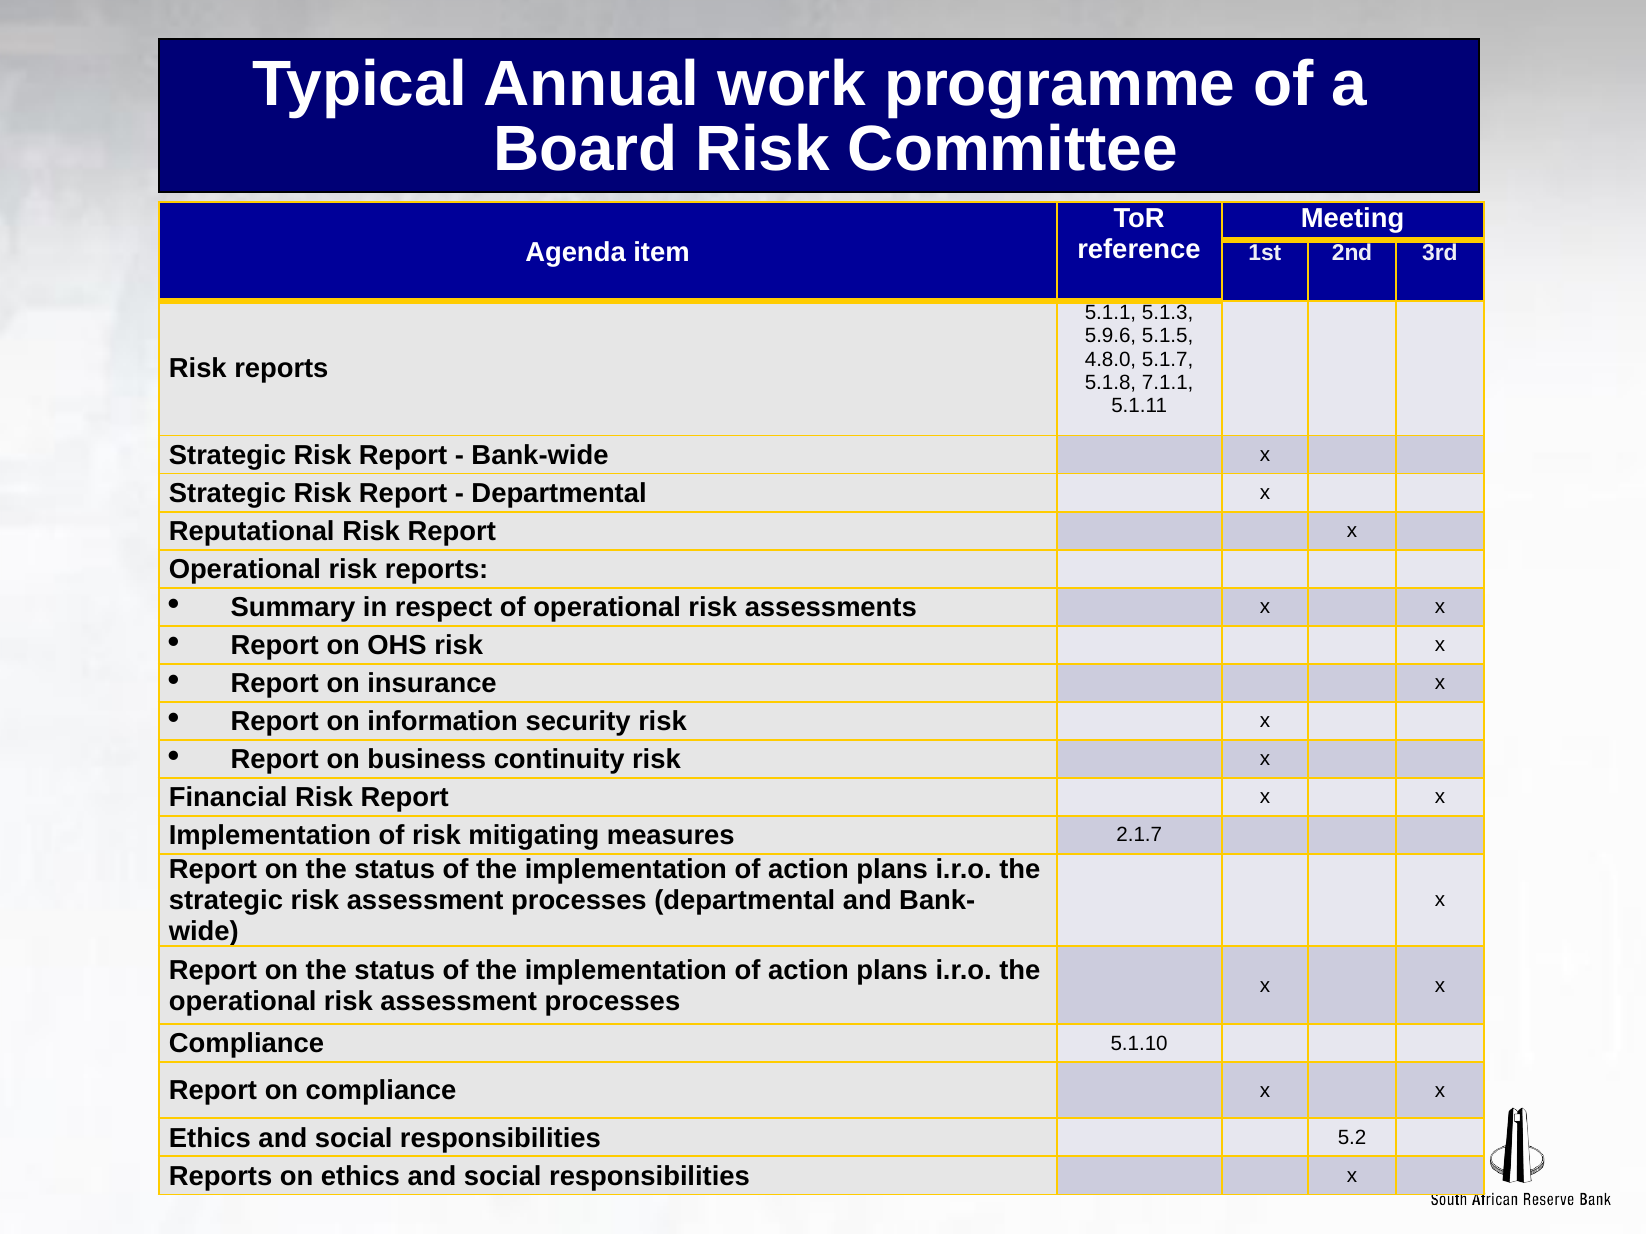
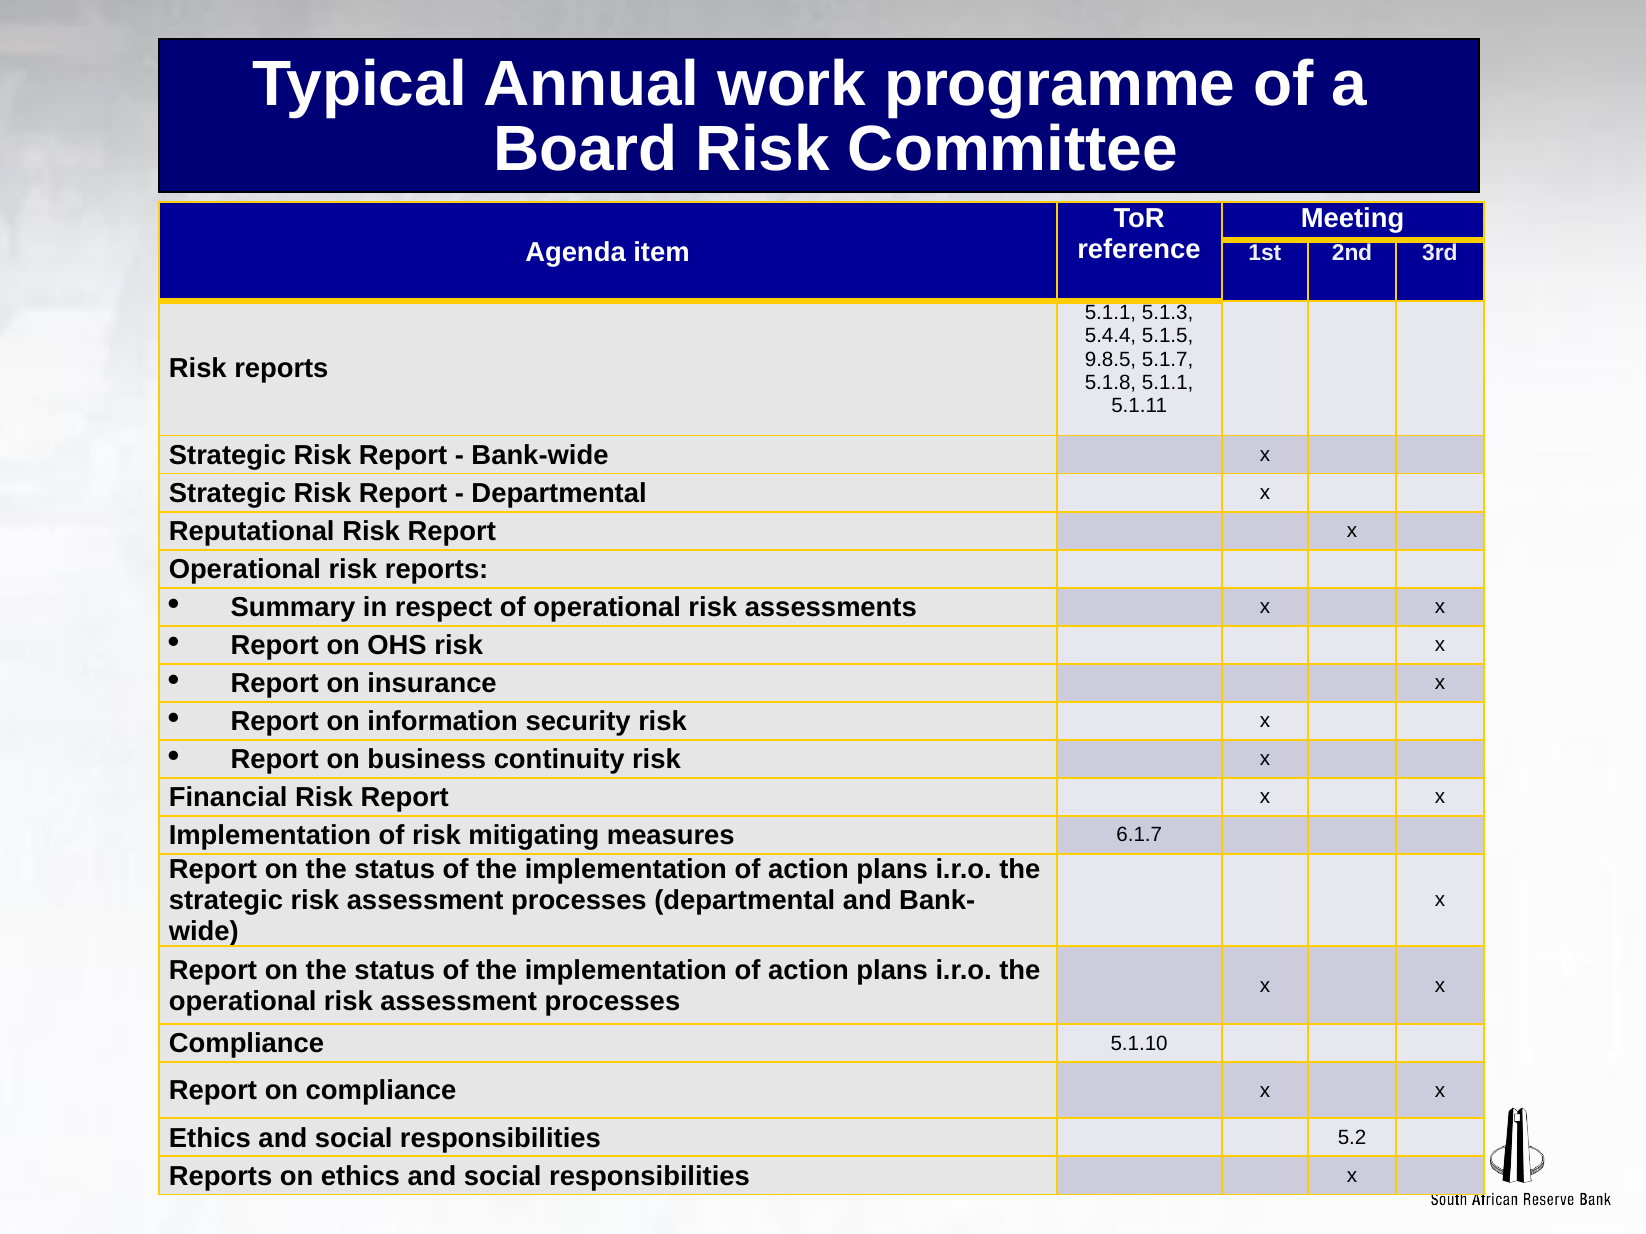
5.9.6: 5.9.6 -> 5.4.4 (1111, 336)
4.8.0: 4.8.0 -> 9.8.5 (1111, 359)
5.1.8 7.1.1: 7.1.1 -> 5.1.1 (1168, 382)
2.1.7: 2.1.7 -> 6.1.7 (1139, 835)
